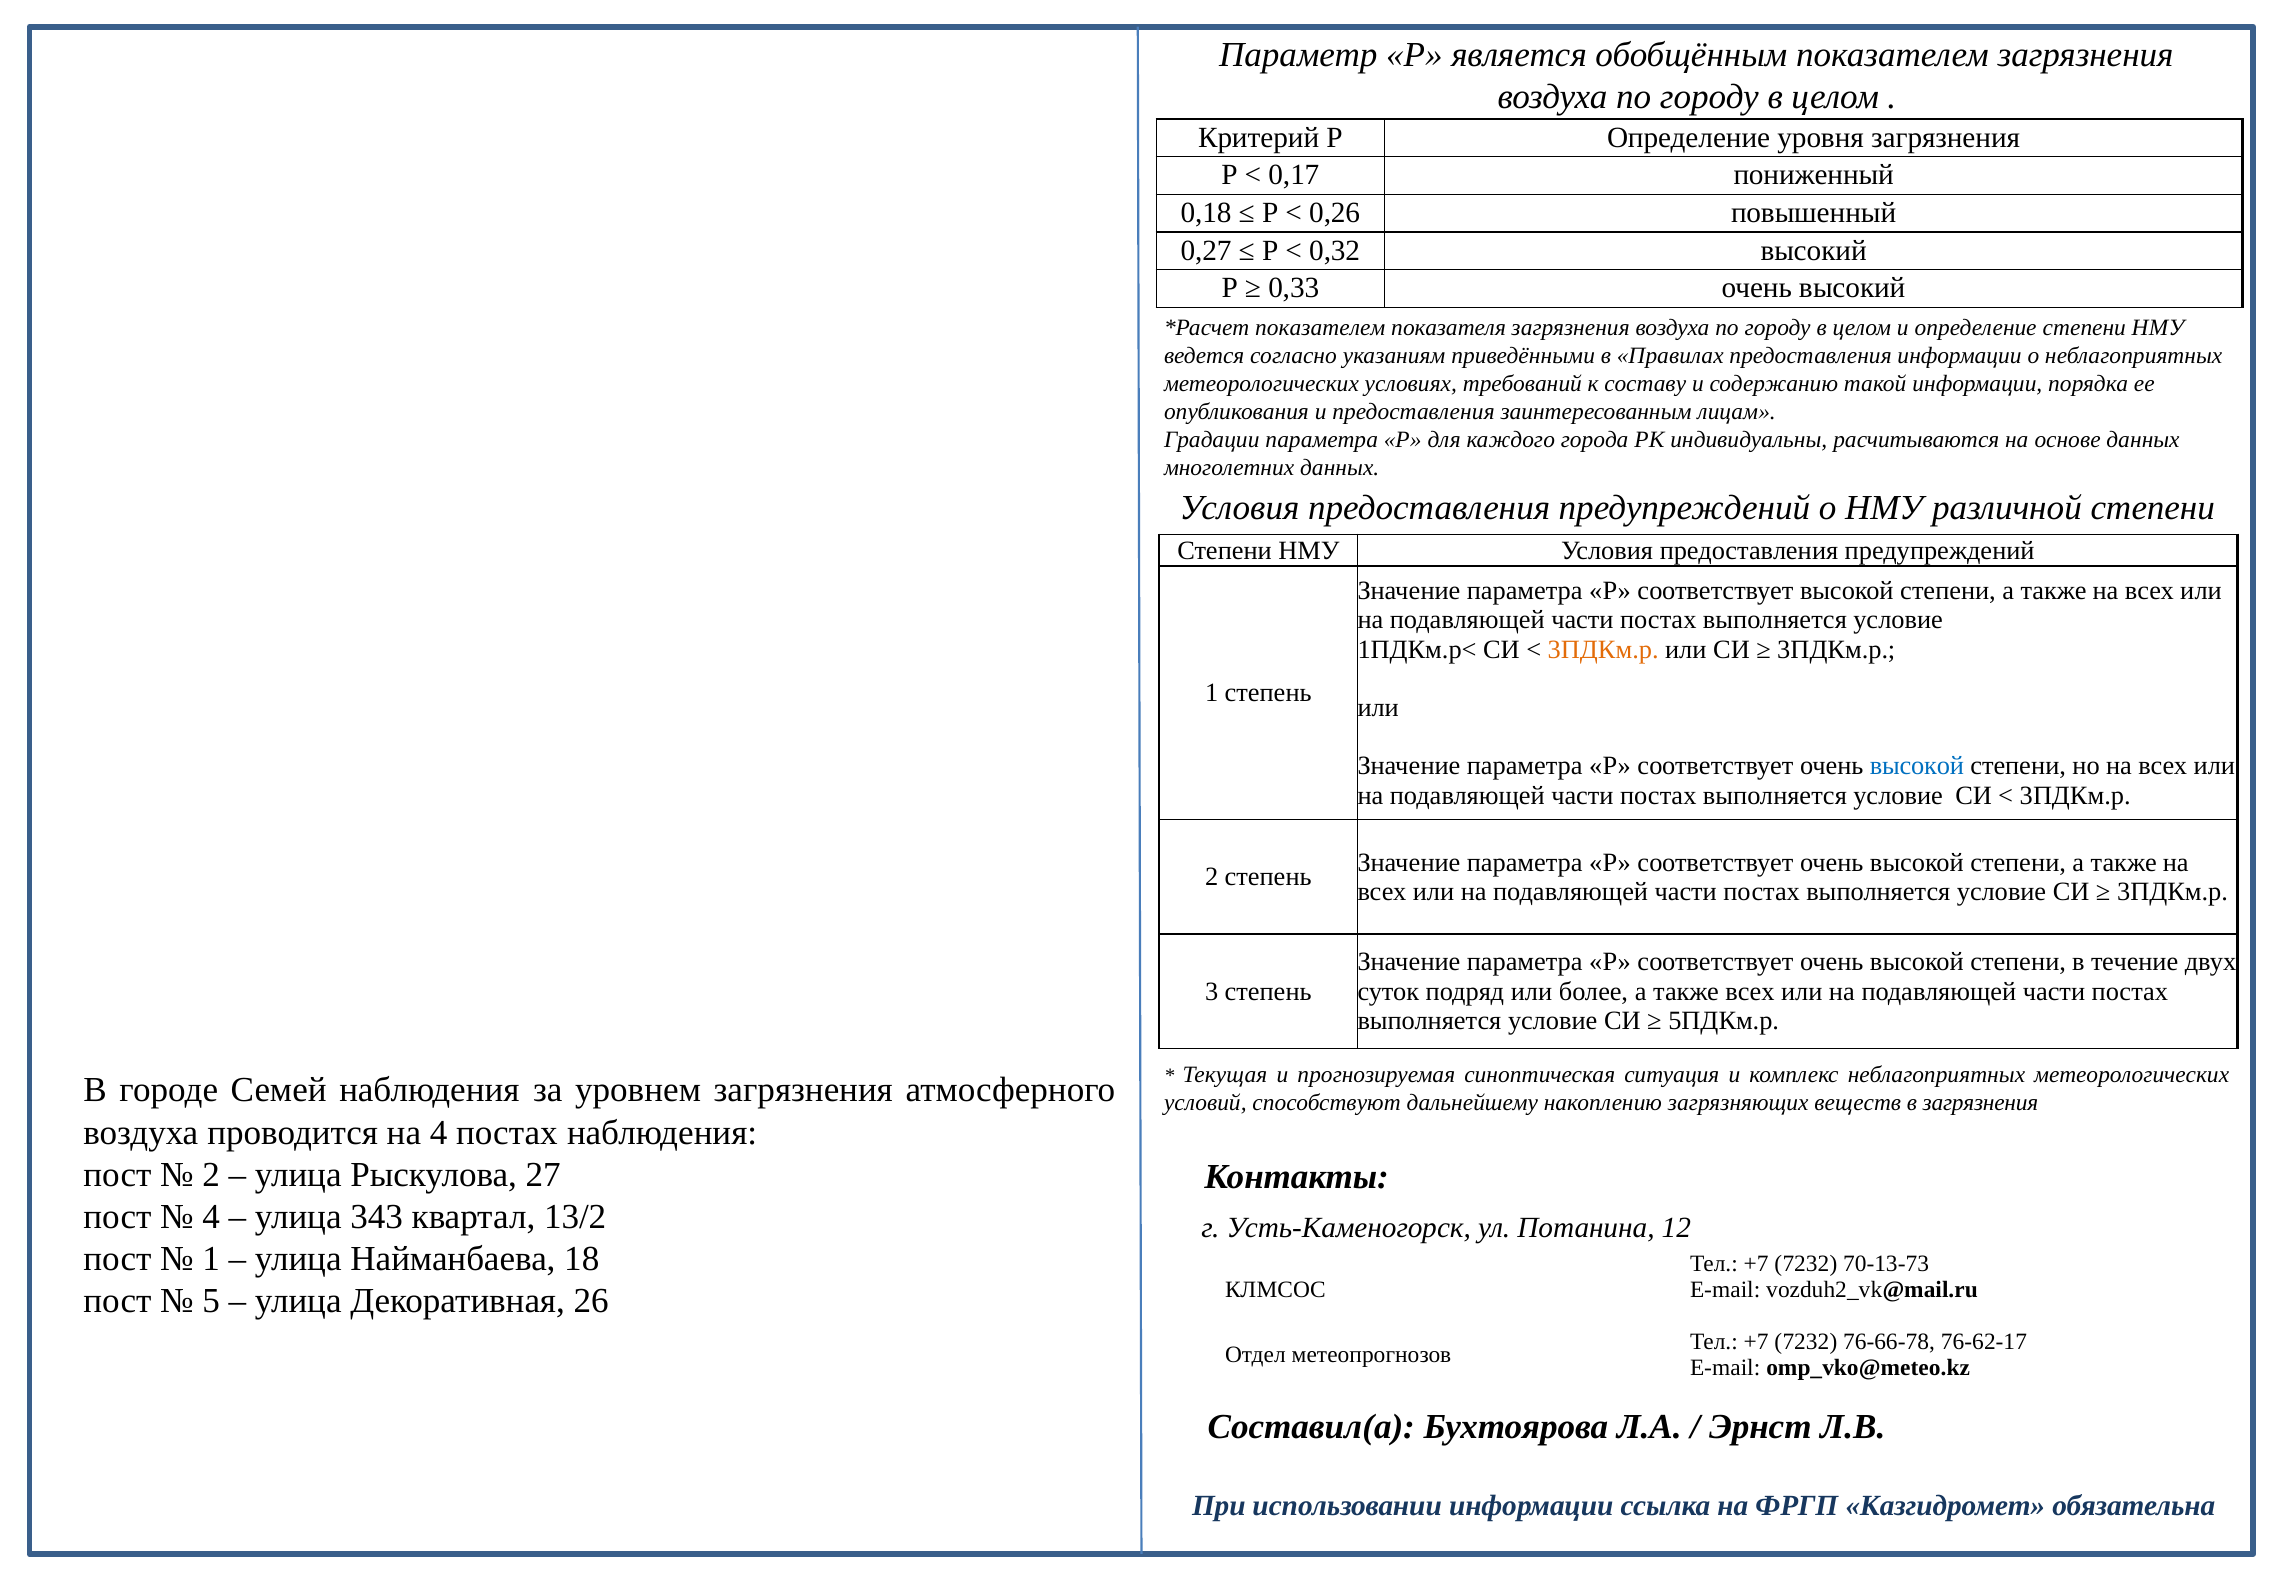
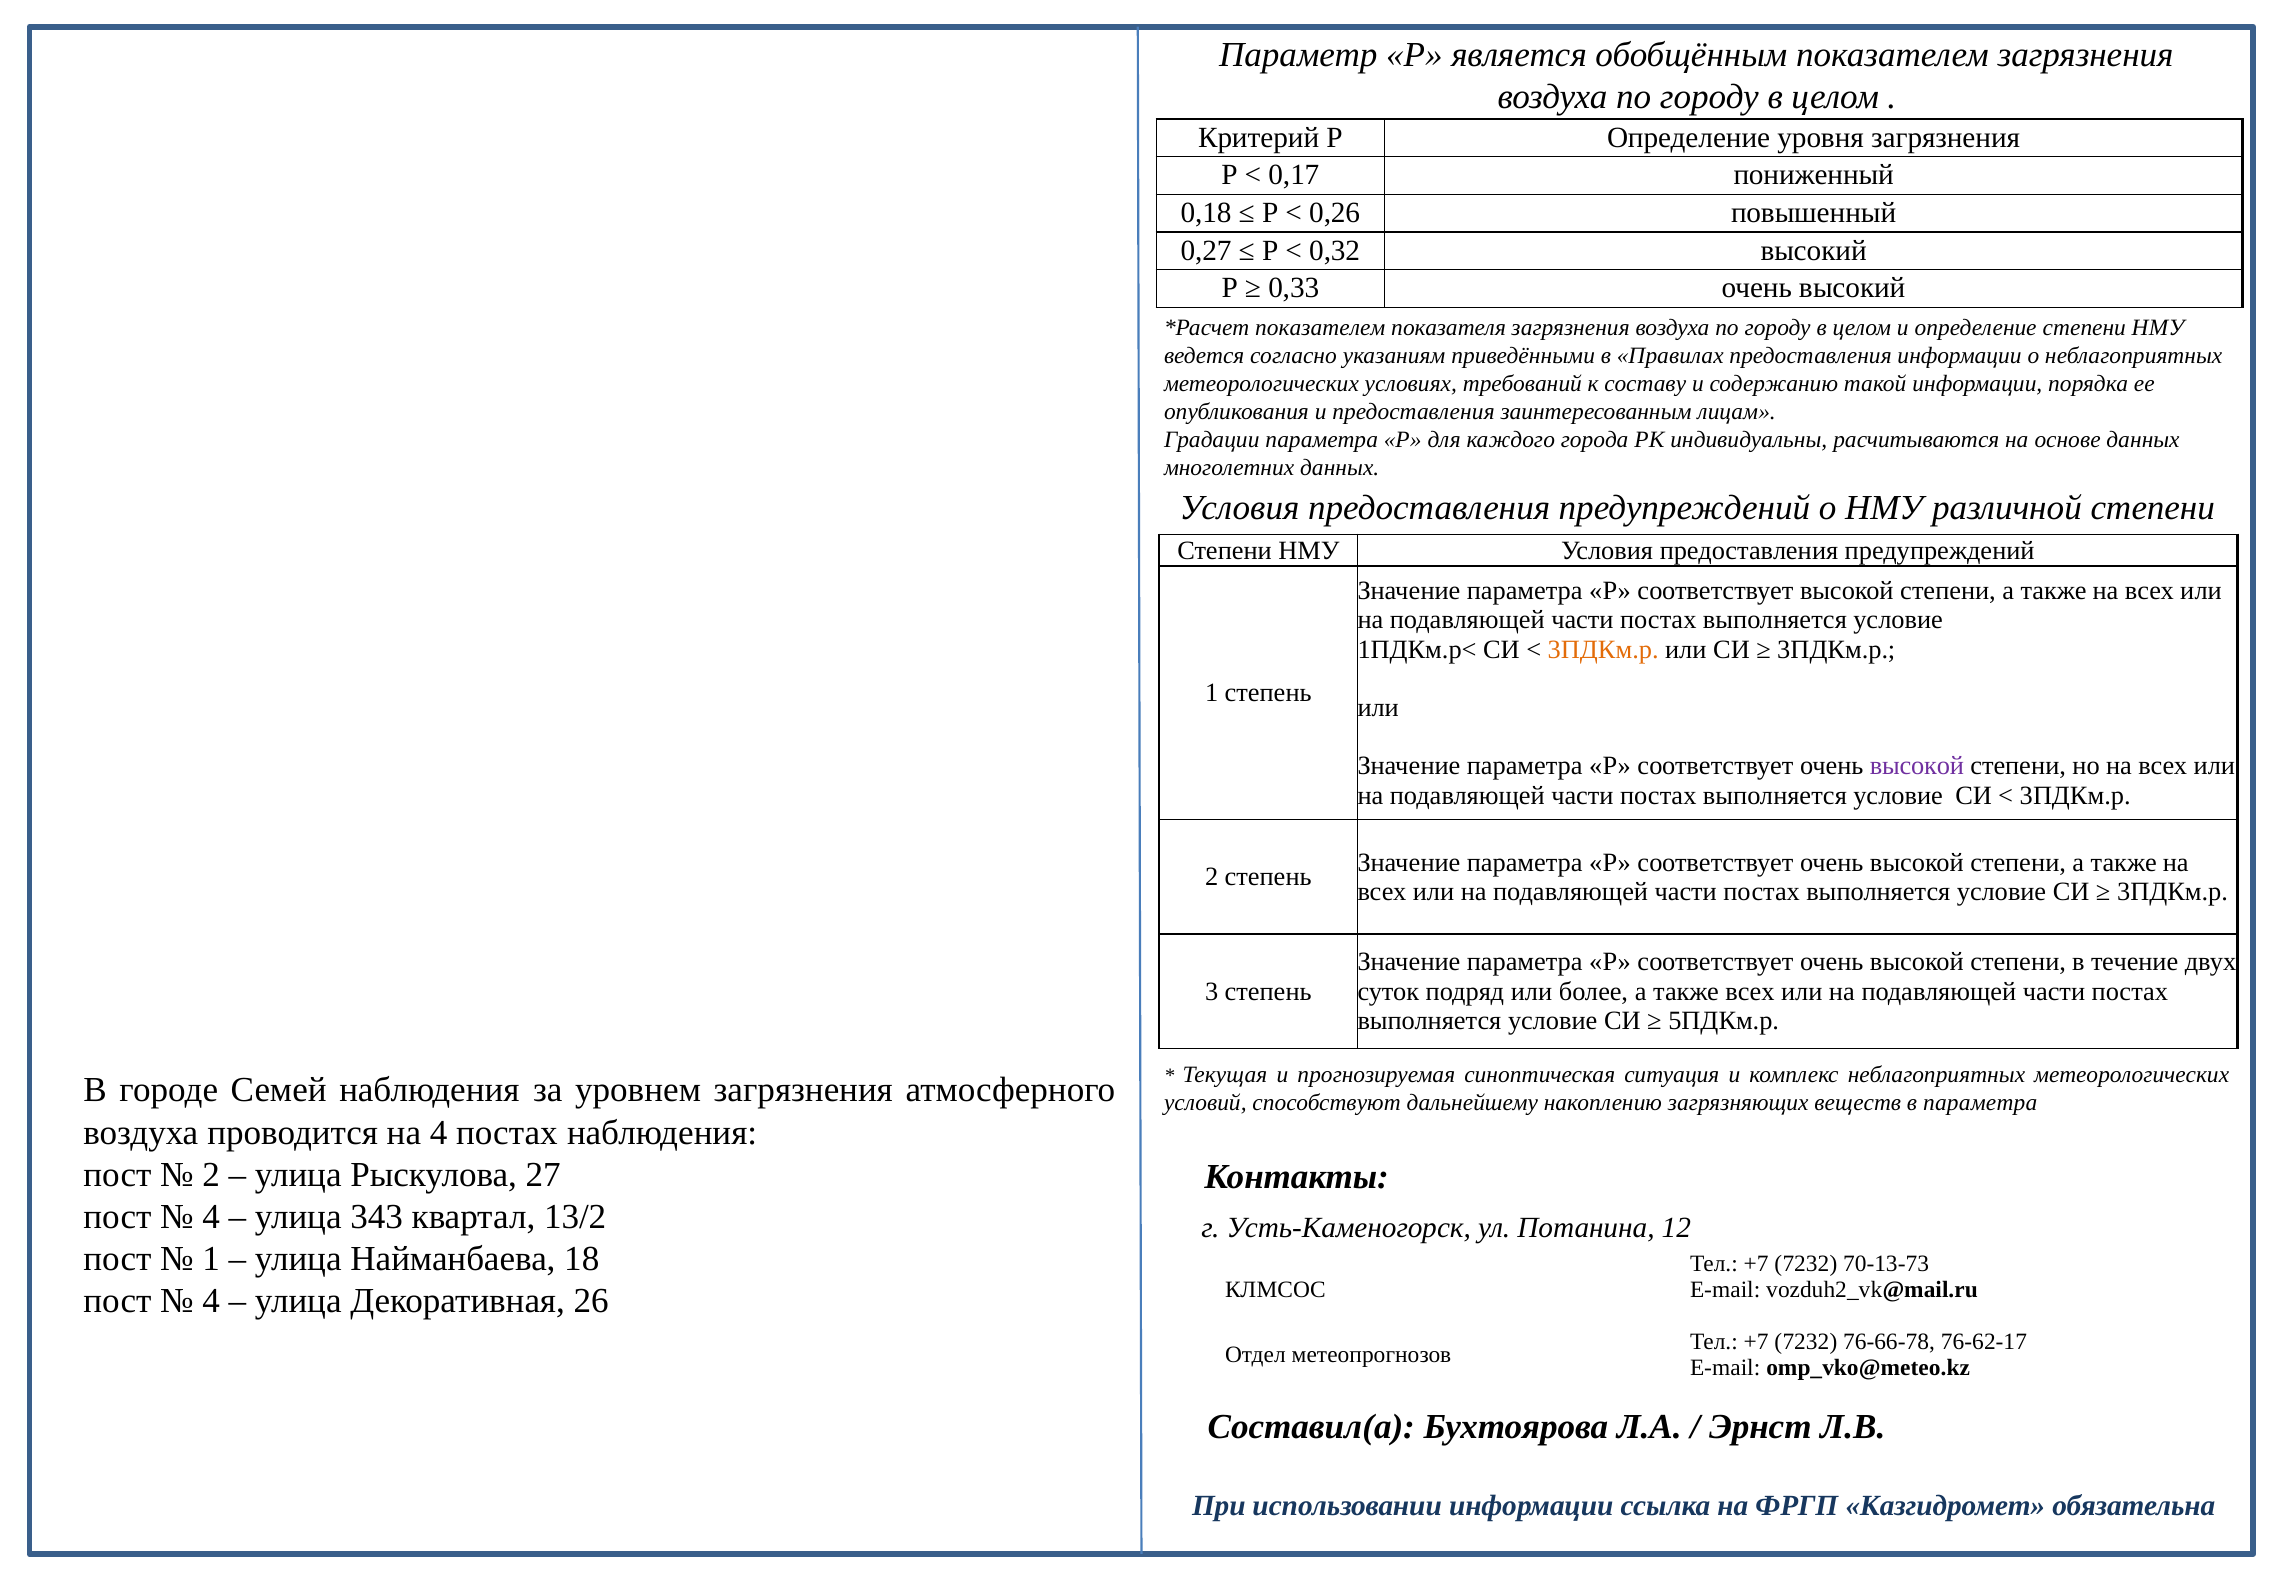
высокой colour: blue -> purple (1917, 766)
в загрязнения: загрязнения -> параметра (1980, 1102)
5: 5 -> 4 (211, 1301)
